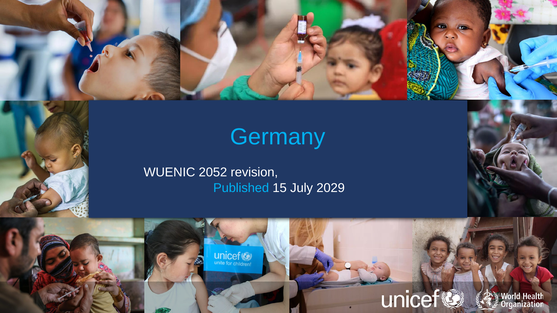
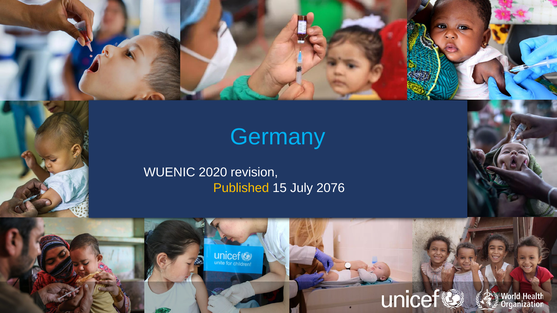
2052: 2052 -> 2020 (213, 173)
Published colour: light blue -> yellow (241, 188)
2029: 2029 -> 2076 (331, 188)
